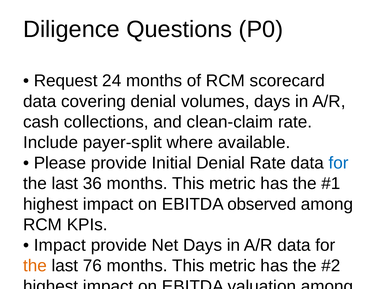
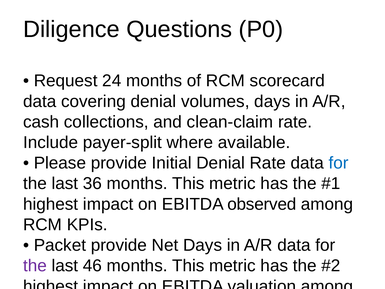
Impact: Impact -> Packet (60, 245)
the colour: orange -> purple (35, 266)
76: 76 -> 46 (92, 266)
